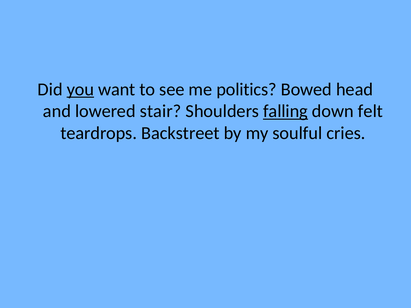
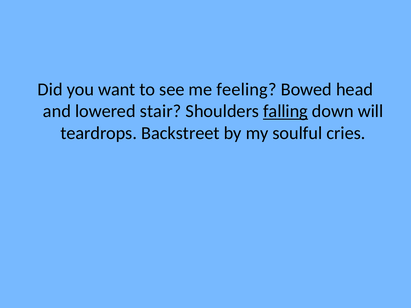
you underline: present -> none (80, 89)
politics: politics -> feeling (246, 89)
felt: felt -> will (371, 111)
